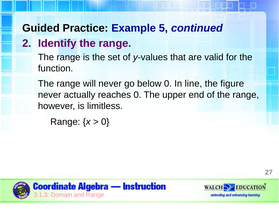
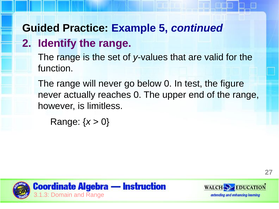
line: line -> test (193, 84)
